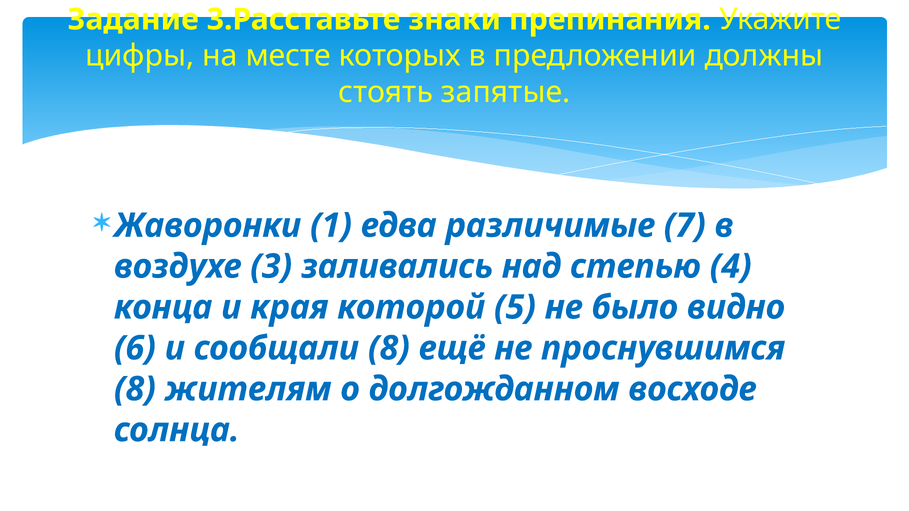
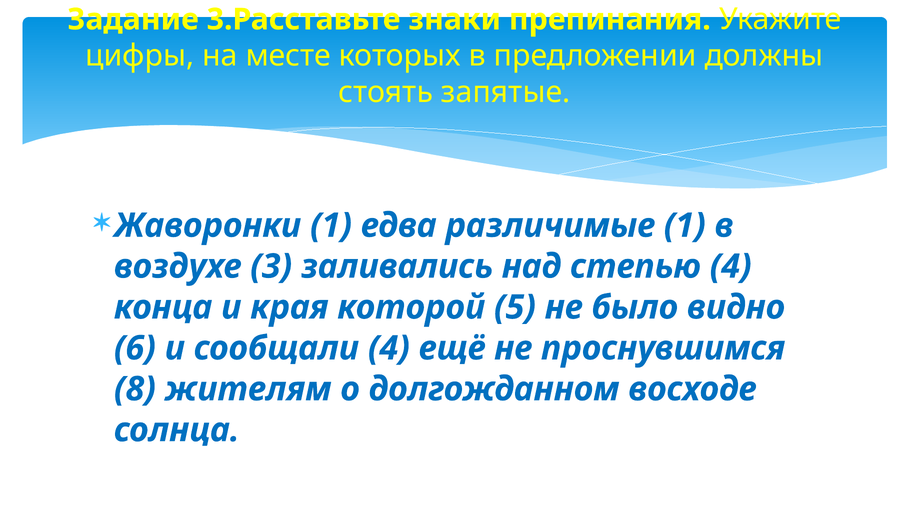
различимые 7: 7 -> 1 (685, 226)
сообщали 8: 8 -> 4 (389, 348)
